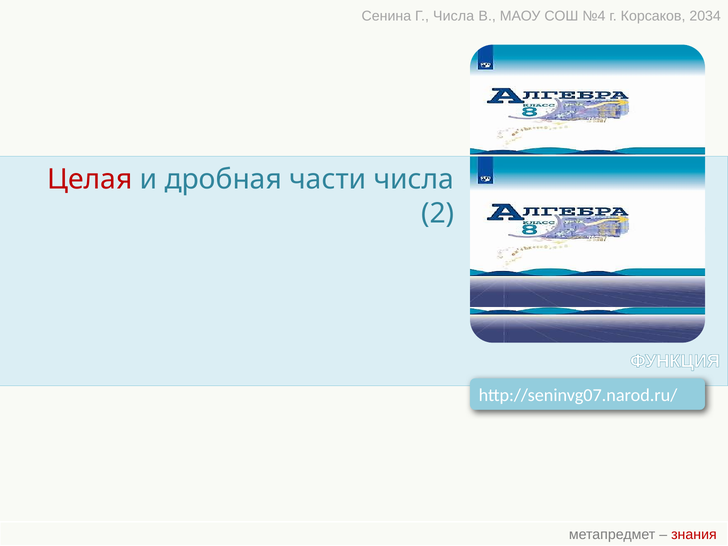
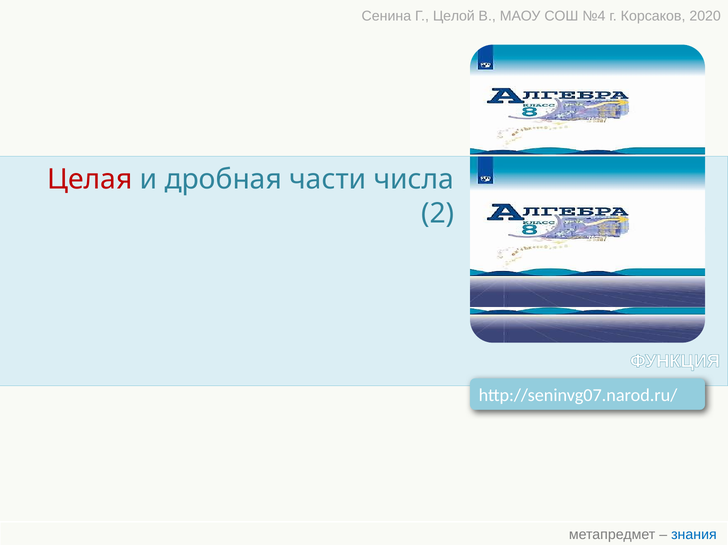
Г Числа: Числа -> Целой (454, 16)
2034: 2034 -> 2020 (705, 16)
знания colour: red -> blue (694, 535)
